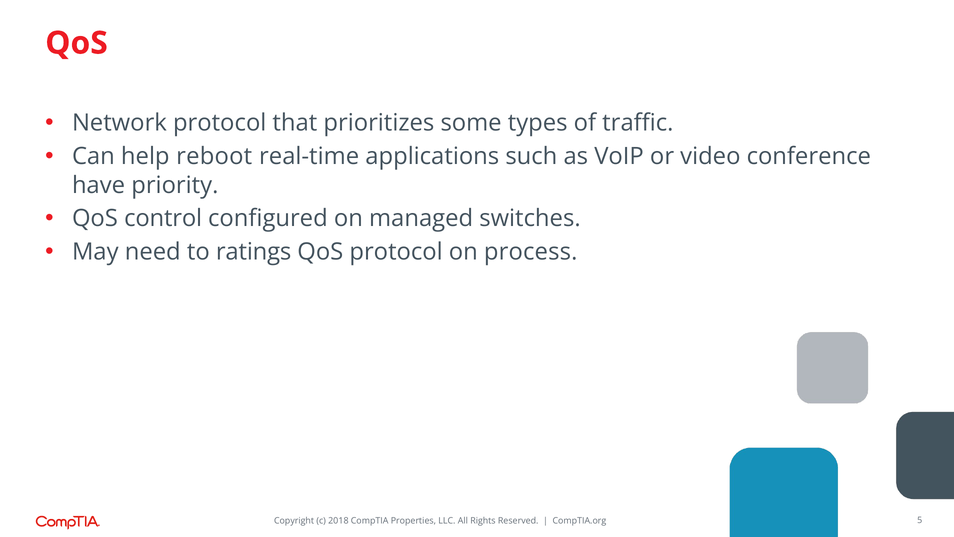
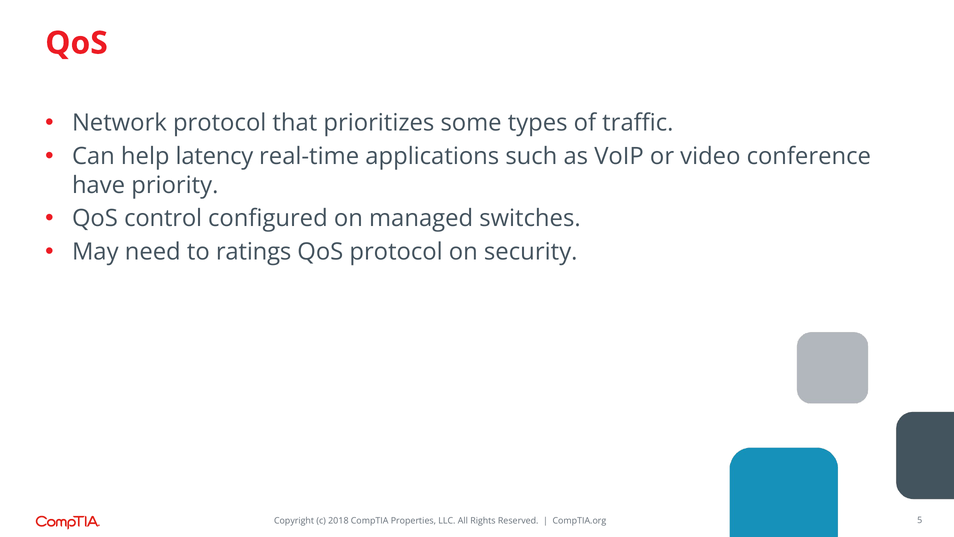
reboot: reboot -> latency (214, 156)
process: process -> security (531, 252)
